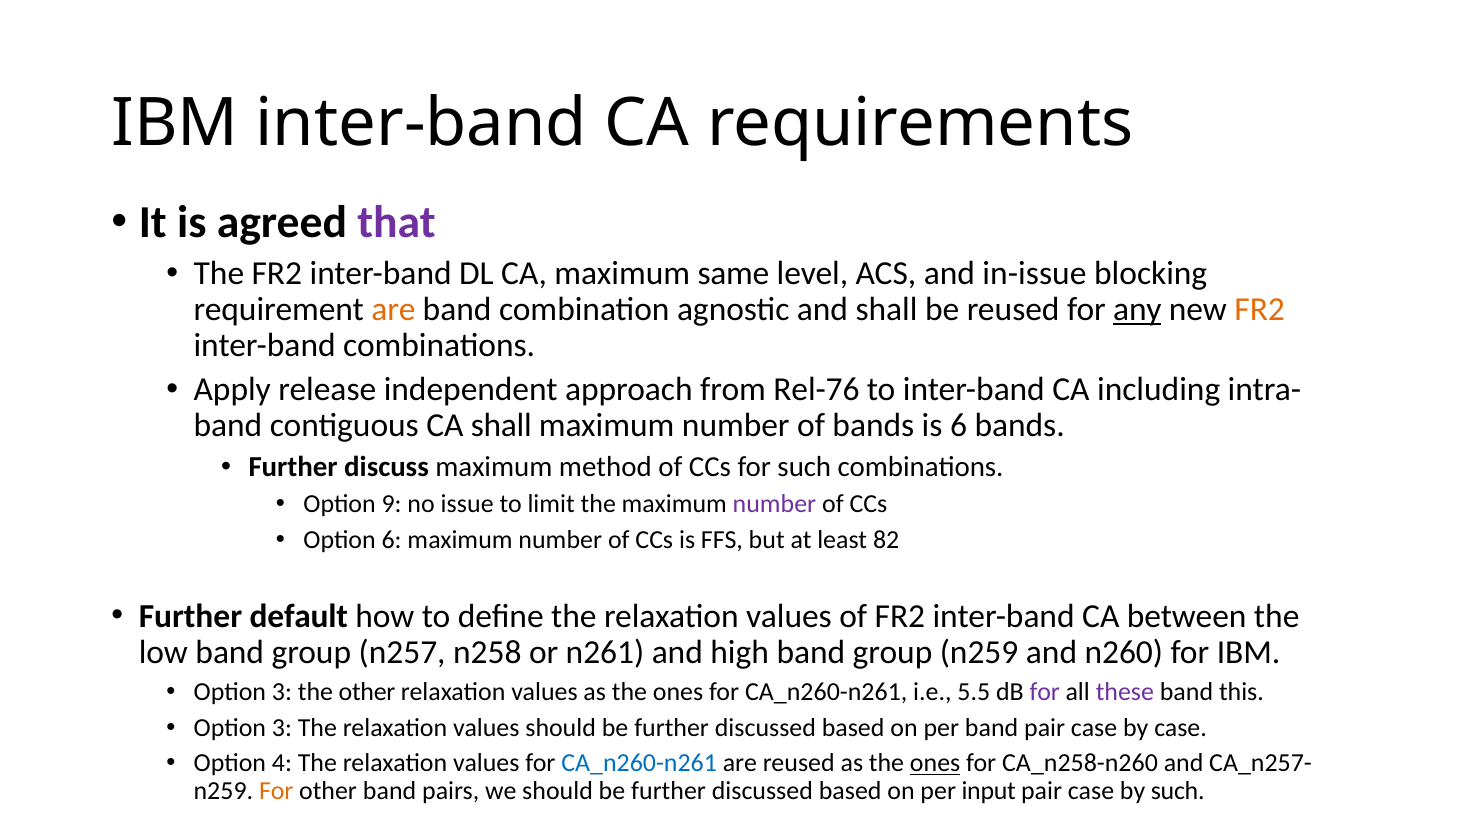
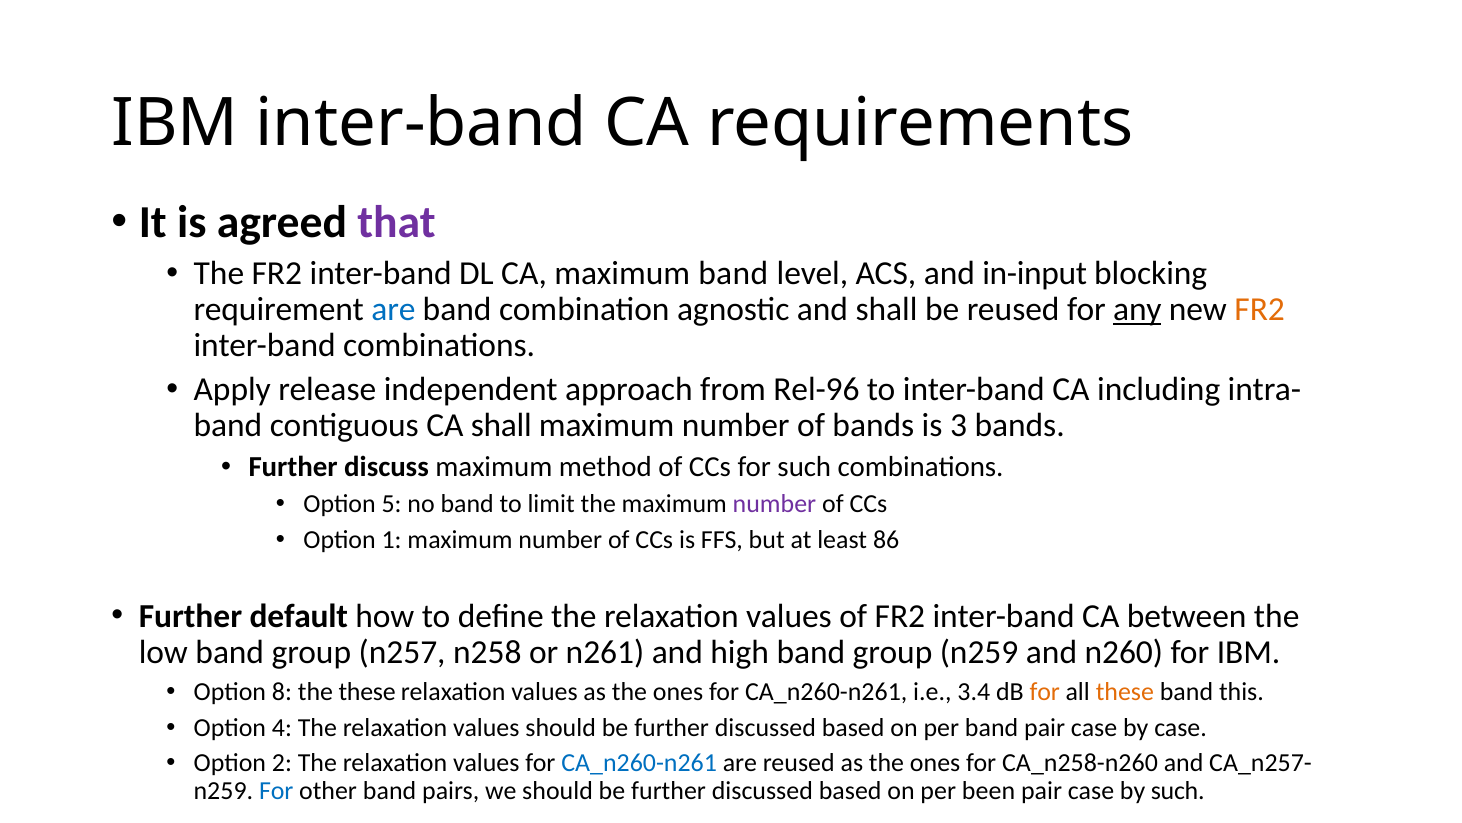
maximum same: same -> band (733, 273)
in-issue: in-issue -> in-input (1035, 273)
are colour: orange -> blue (393, 309)
Rel-76: Rel-76 -> Rel-96 (816, 389)
is 6: 6 -> 3 (958, 425)
9: 9 -> 5 (392, 504)
no issue: issue -> band (467, 504)
Option 6: 6 -> 1 (392, 539)
82: 82 -> 86 (886, 539)
3: 3 -> 8 (282, 692)
the other: other -> these (367, 692)
5.5: 5.5 -> 3.4 (974, 692)
for colour: purple -> orange (1045, 692)
these colour: purple -> orange (1125, 692)
3: 3 -> 4 (282, 727)
4: 4 -> 2 (282, 763)
ones underline: present -> none (935, 763)
For colour: orange -> blue (276, 791)
input: input -> been (989, 791)
